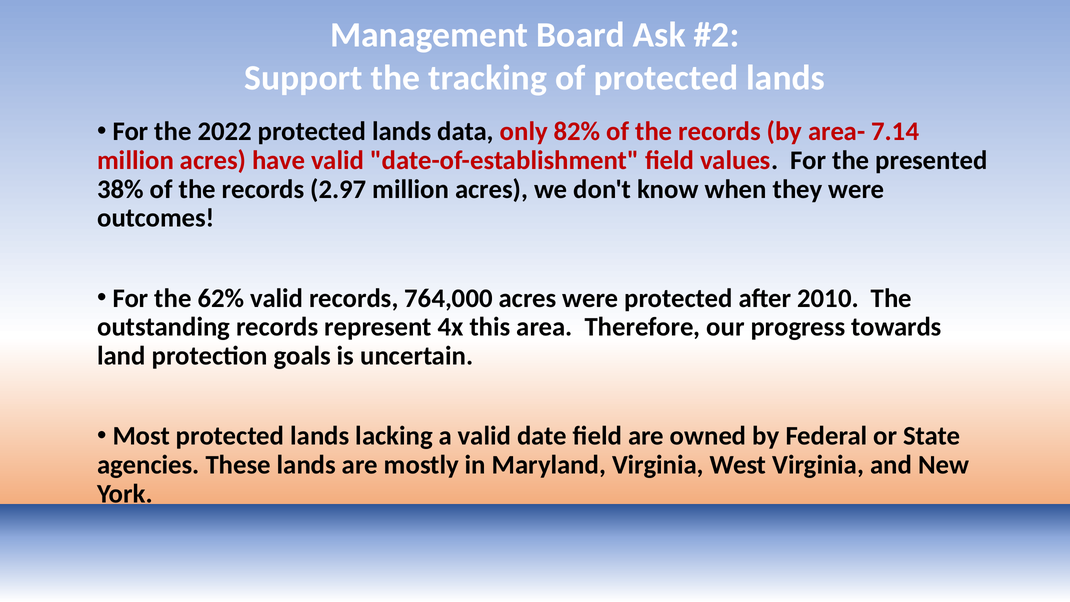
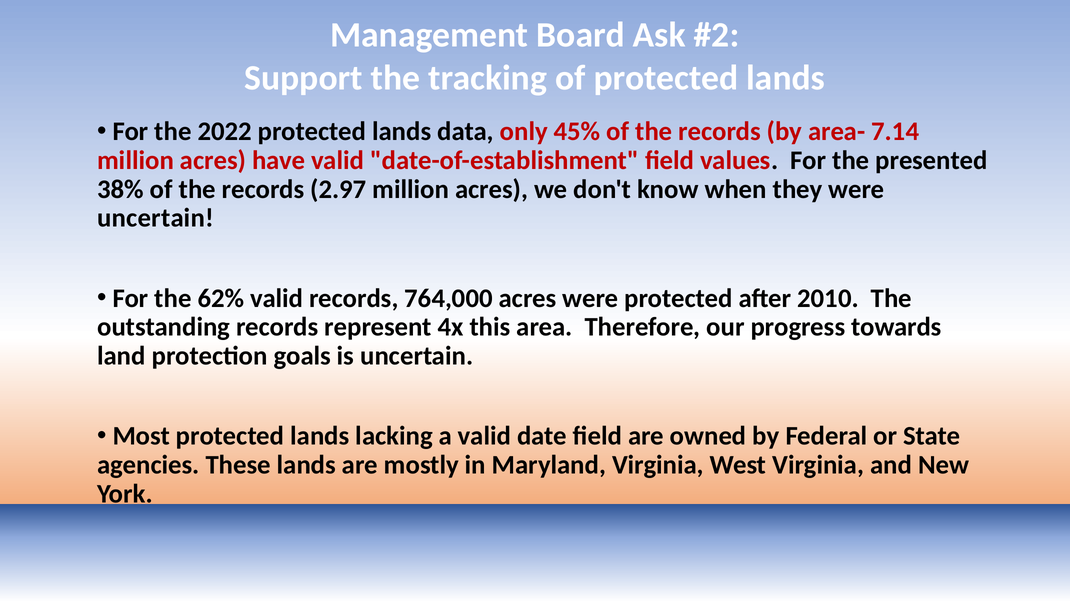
82%: 82% -> 45% (577, 131)
outcomes: outcomes -> uncertain (156, 218)
